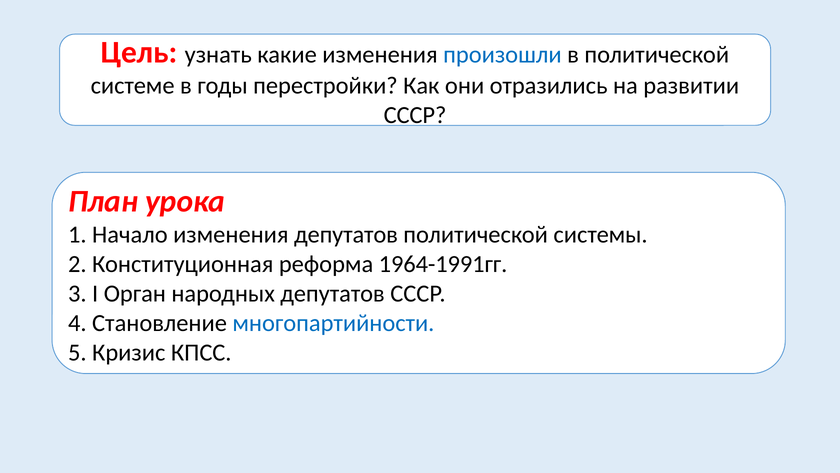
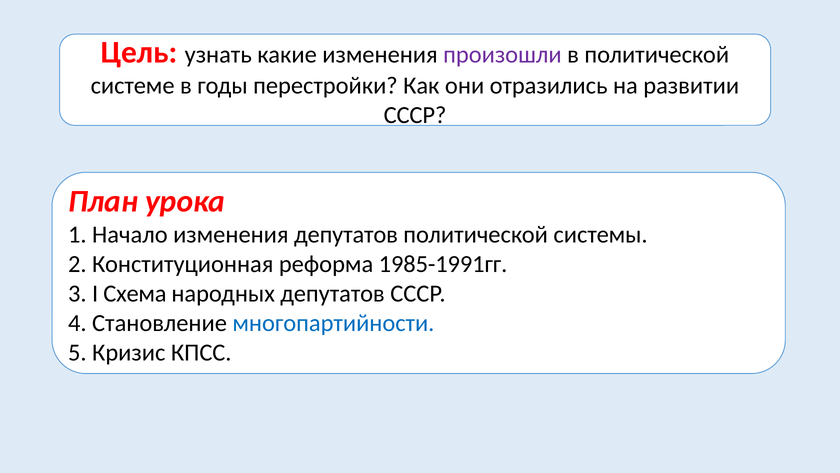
произошли colour: blue -> purple (502, 55)
1964-1991гг: 1964-1991гг -> 1985-1991гг (443, 264)
Орган: Орган -> Схема (135, 293)
